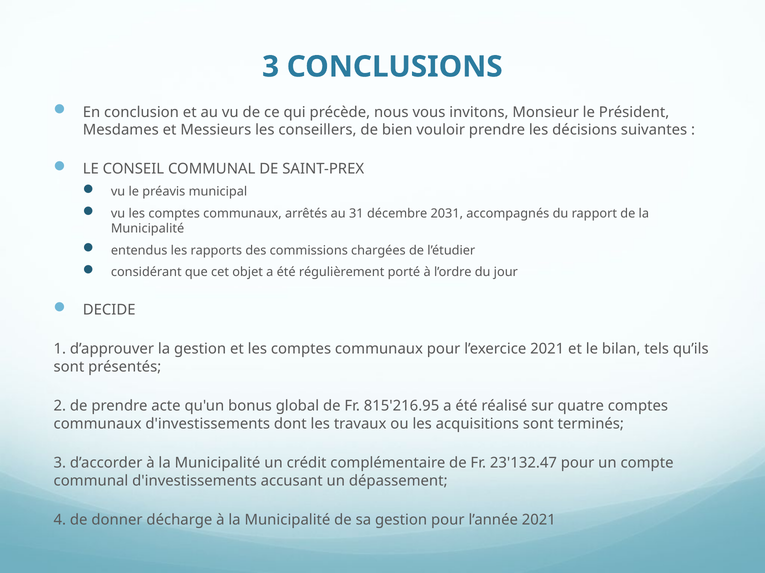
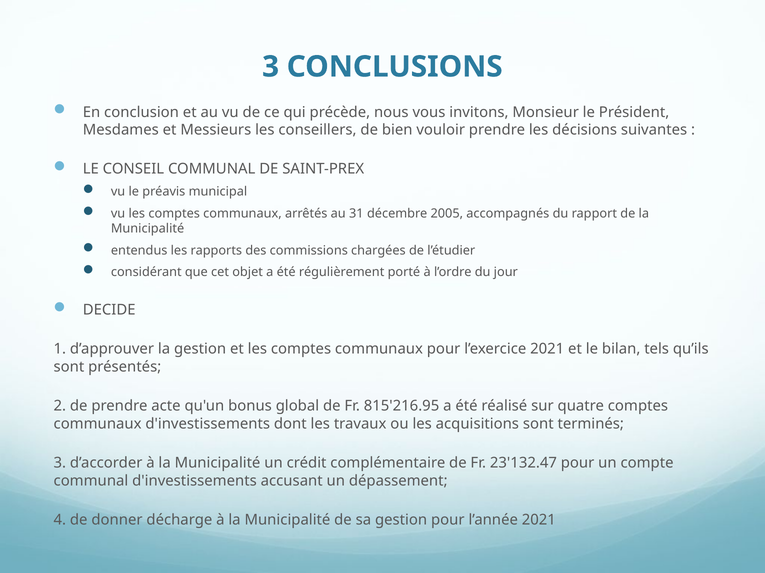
2031: 2031 -> 2005 (447, 214)
